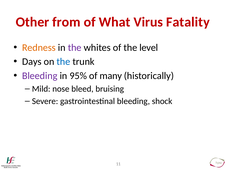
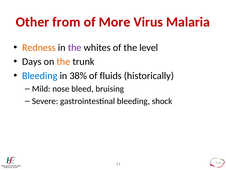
What: What -> More (115, 22)
Fatality: Fatality -> Malaria (188, 22)
the colour: blue -> orange (63, 61)
Bleeding colour: purple -> blue (40, 76)
95%: 95% -> 38% (78, 76)
many: many -> fluids (111, 76)
